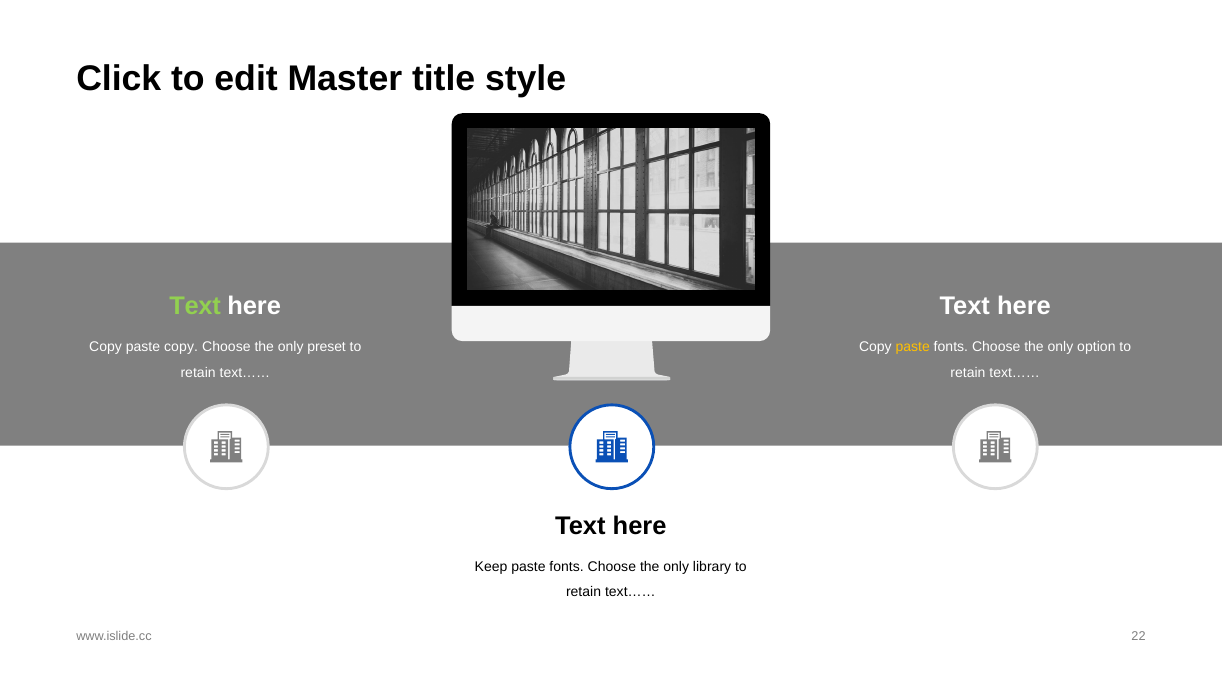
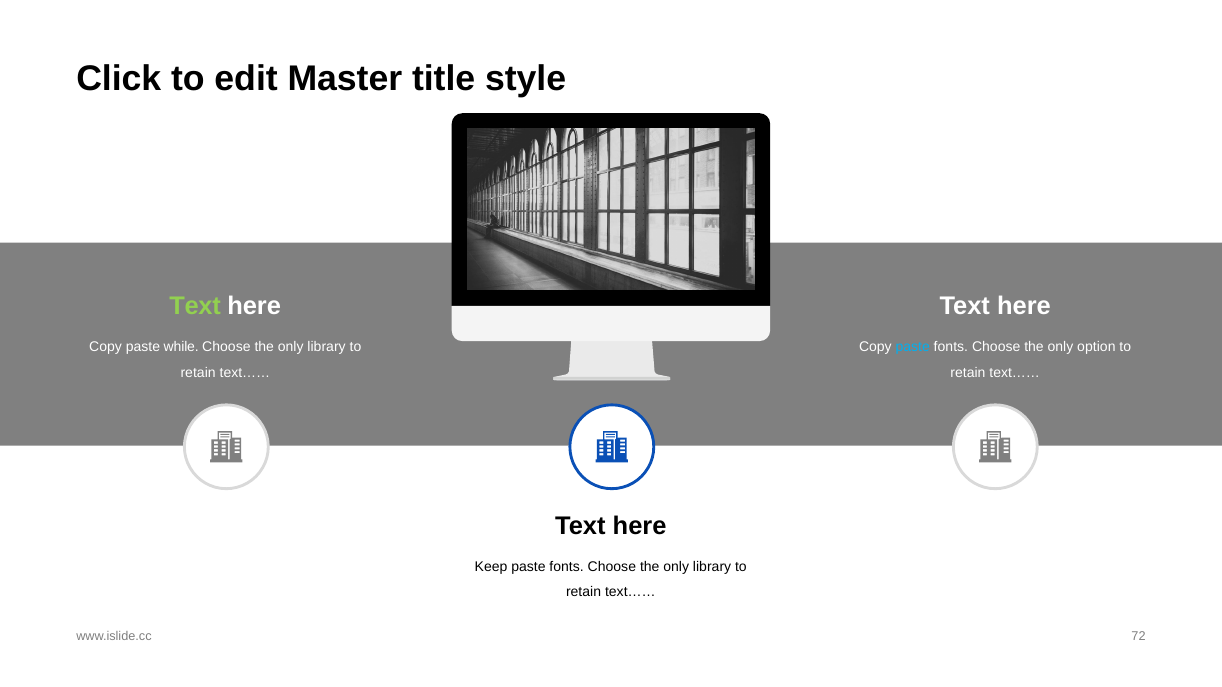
paste copy: copy -> while (181, 347)
preset: preset -> library (327, 347)
paste colour: yellow -> light blue (913, 347)
22: 22 -> 72 (1139, 637)
